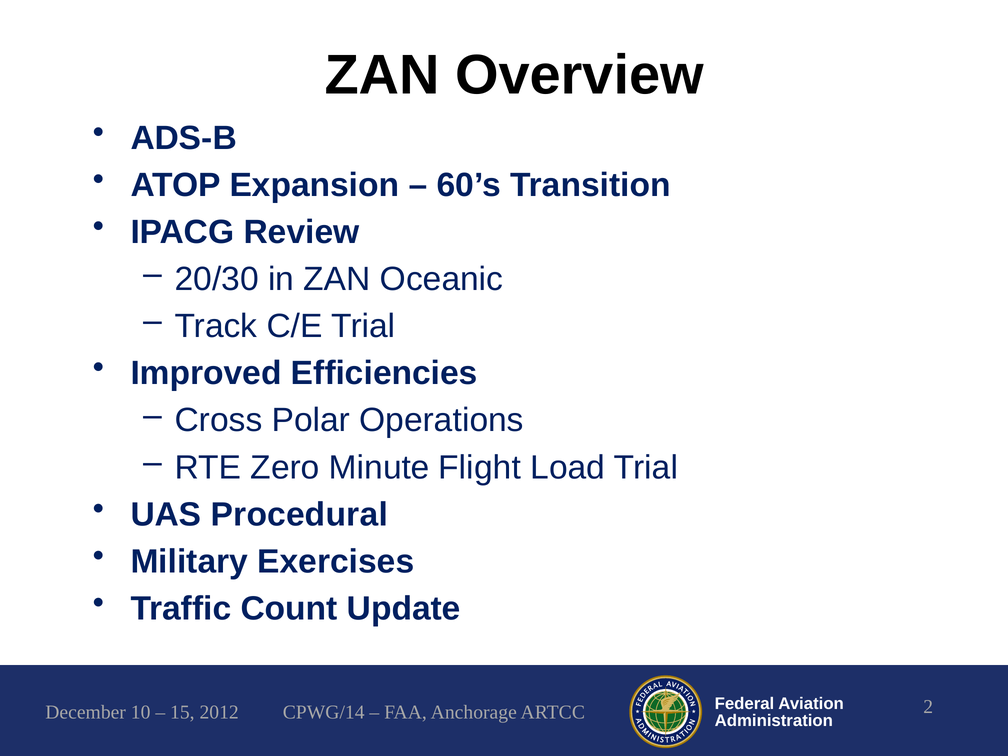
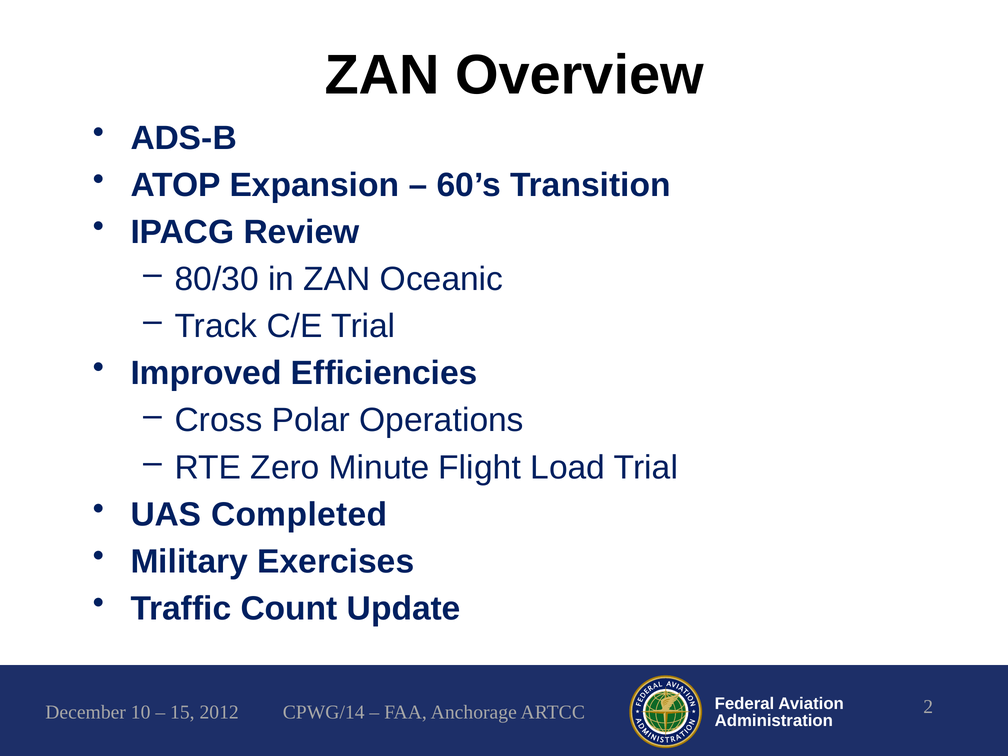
20/30: 20/30 -> 80/30 (217, 279)
Procedural: Procedural -> Completed (299, 514)
